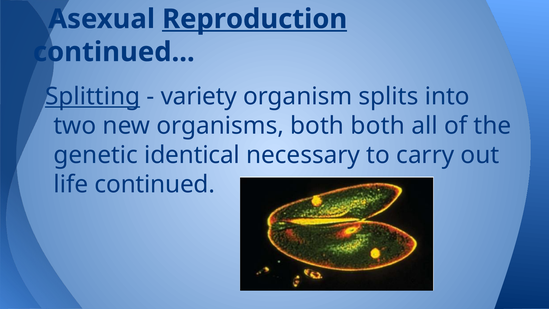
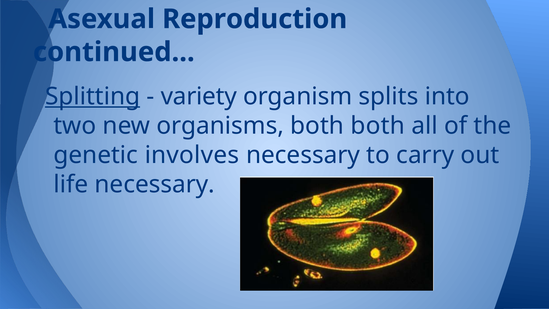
Reproduction underline: present -> none (255, 19)
identical: identical -> involves (192, 155)
life continued: continued -> necessary (155, 184)
